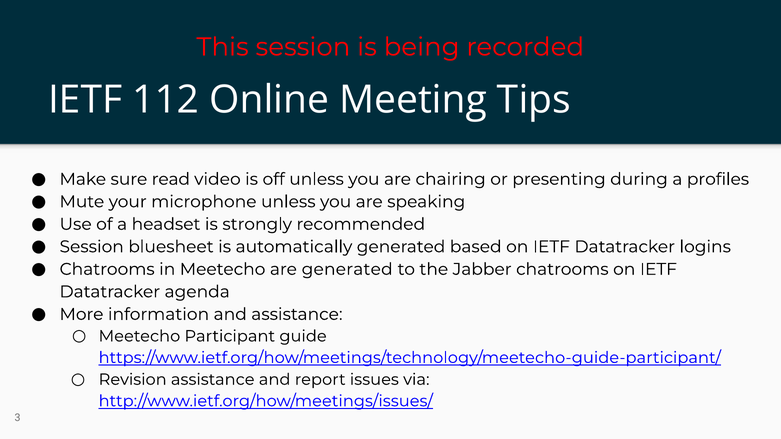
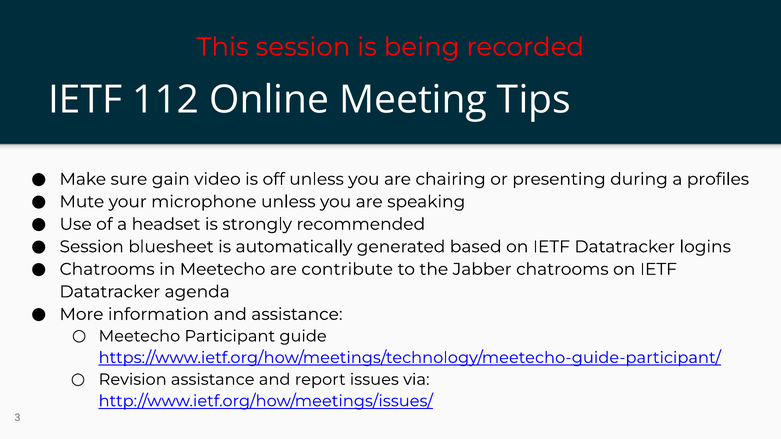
read: read -> gain (171, 179)
are generated: generated -> contribute (347, 269)
